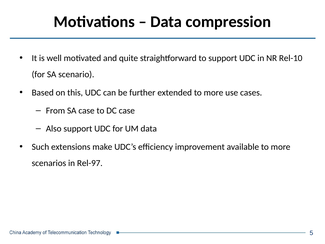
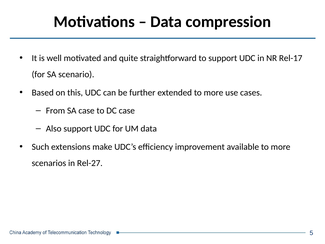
Rel-10: Rel-10 -> Rel-17 (291, 58)
Rel-97: Rel-97 -> Rel-27 (90, 163)
